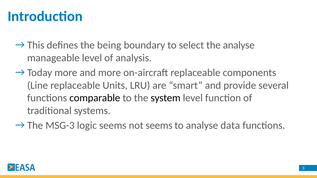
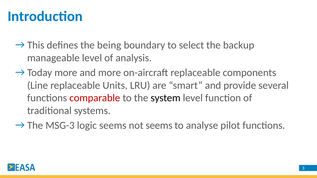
the analyse: analyse -> backup (239, 45)
comparable colour: black -> red (95, 98)
data: data -> pilot (230, 126)
